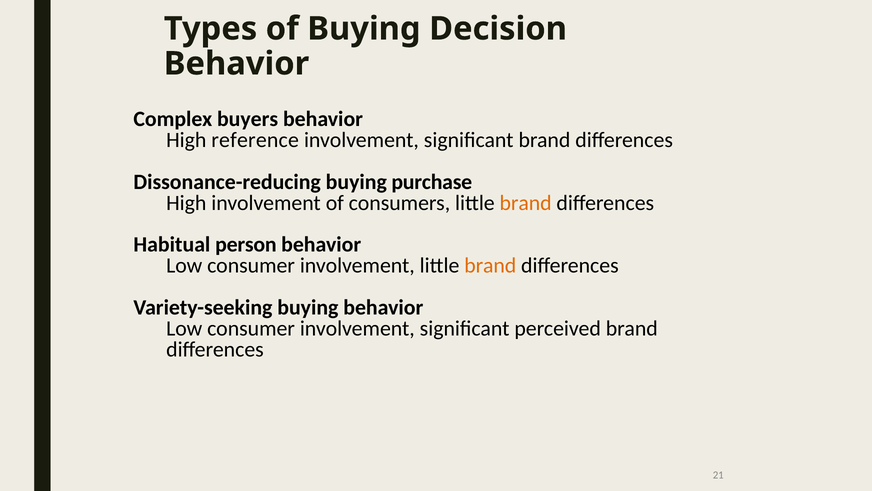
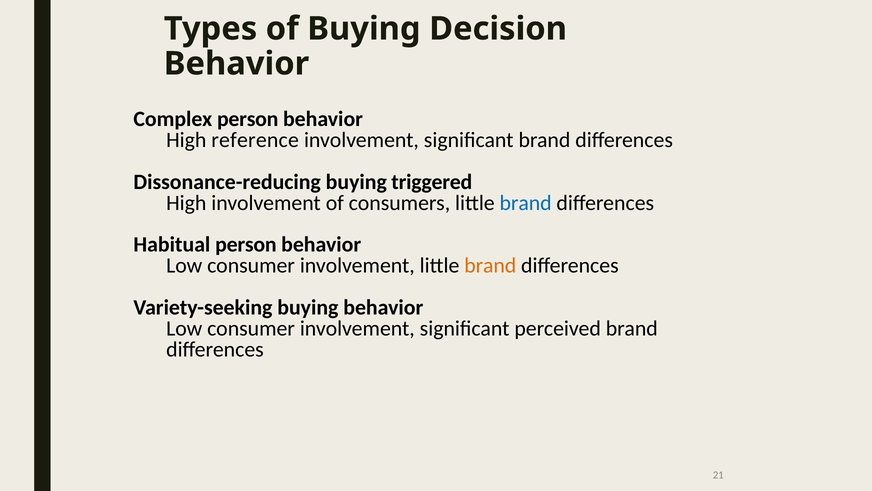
Complex buyers: buyers -> person (248, 119)
purchase: purchase -> triggered (432, 182)
brand colour: orange -> blue (526, 203)
